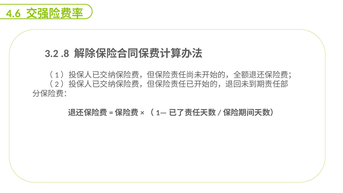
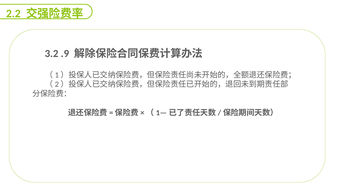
4.6: 4.6 -> 2.2 (13, 14)
.8: .8 -> .9 (65, 54)
